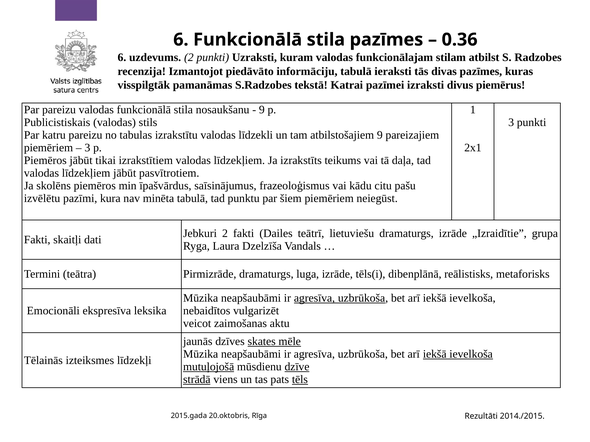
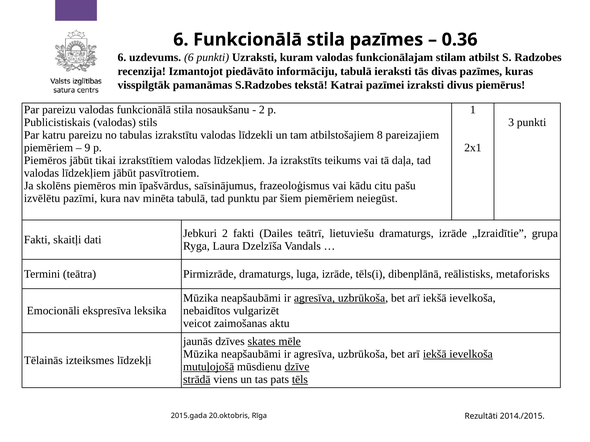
uzdevums 2: 2 -> 6 (189, 58)
9: 9 -> 2 (262, 110)
atbilstošajiem 9: 9 -> 8 (380, 135)
3: 3 -> 9 (87, 148)
